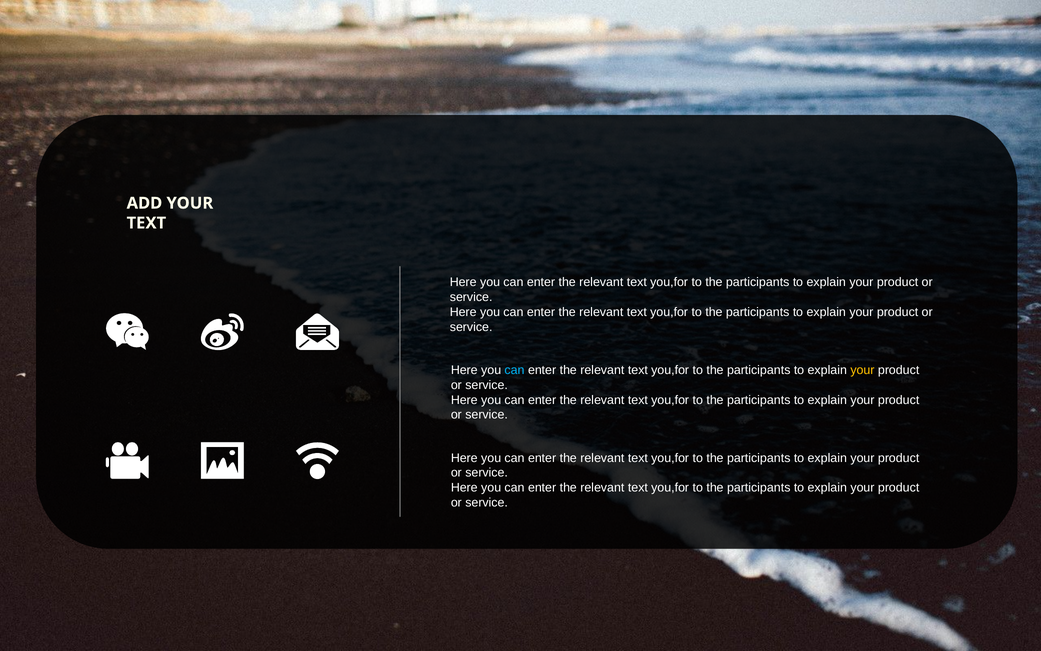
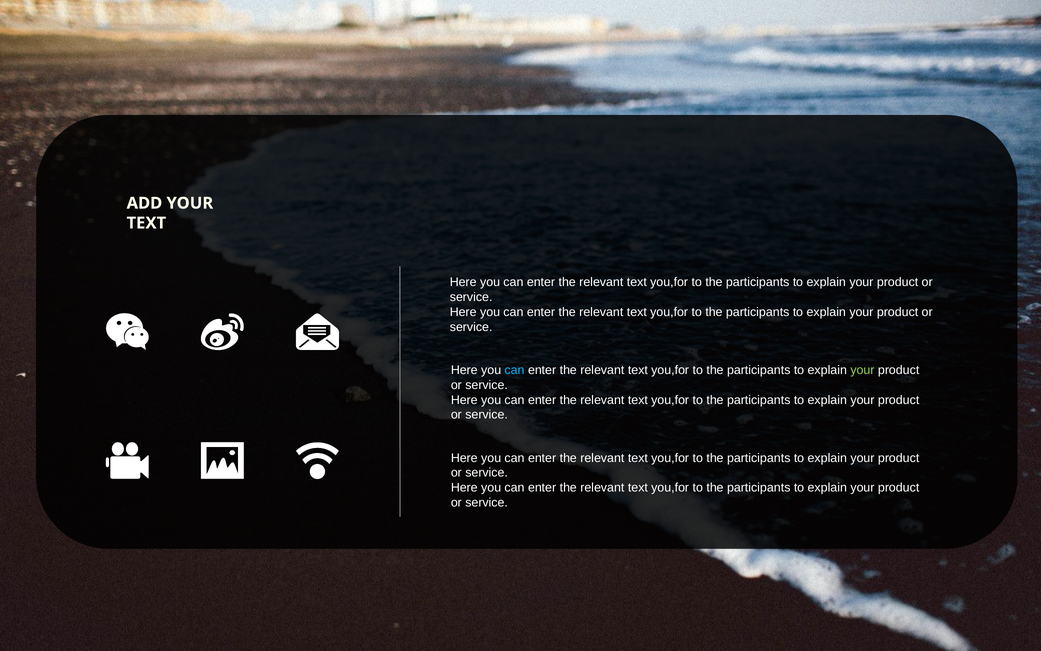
your colour: yellow -> light green (862, 370)
